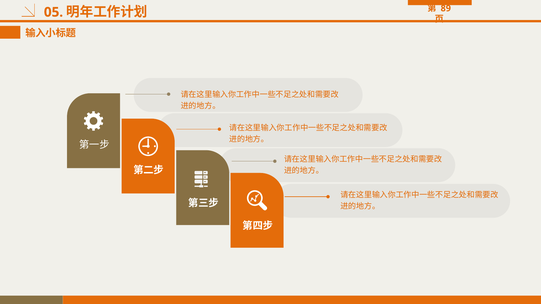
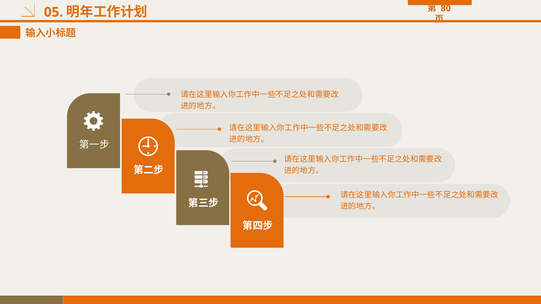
89: 89 -> 80 (446, 8)
